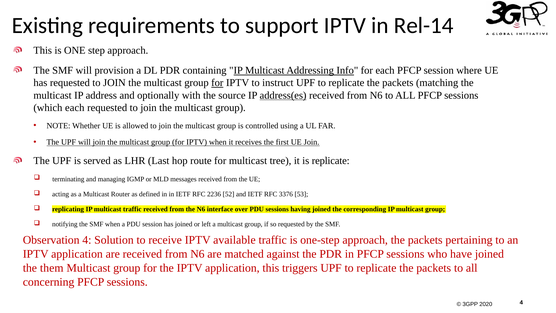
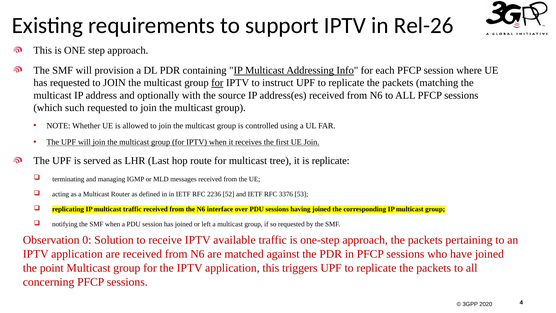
Rel-14: Rel-14 -> Rel-26 (424, 26)
address(es underline: present -> none (283, 95)
which each: each -> such (75, 108)
Observation 4: 4 -> 0 (87, 240)
them: them -> point (52, 268)
